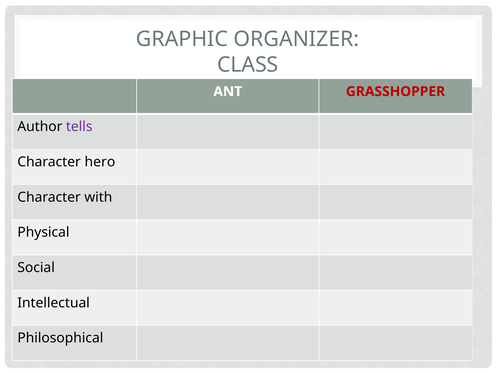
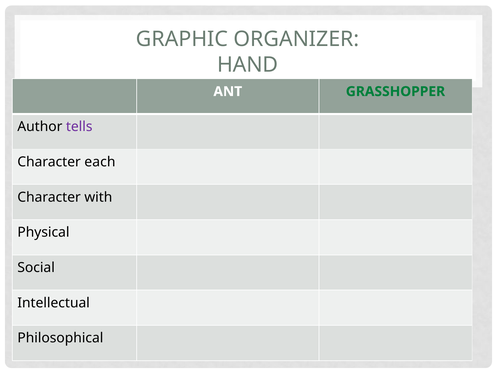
CLASS: CLASS -> HAND (248, 65)
GRASSHOPPER colour: red -> green (395, 91)
hero: hero -> each (100, 162)
